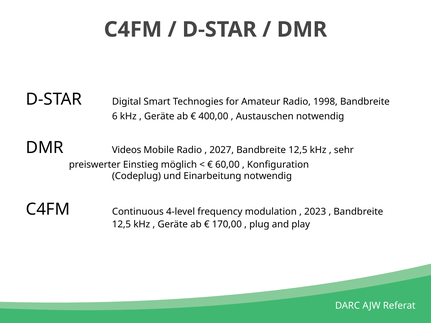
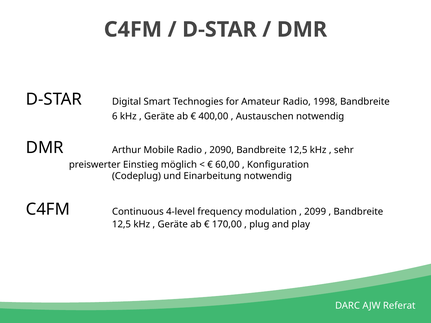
Videos: Videos -> Arthur (127, 150)
2027: 2027 -> 2090 (222, 150)
2023: 2023 -> 2099 (315, 212)
